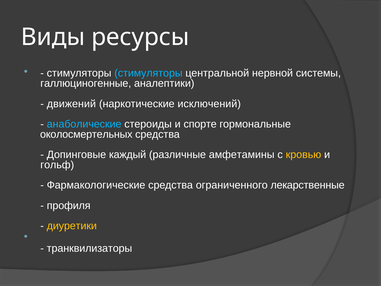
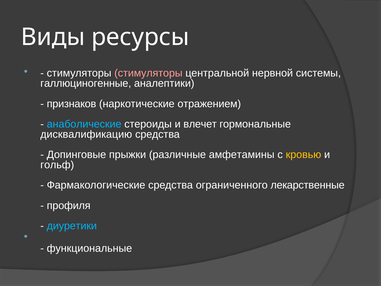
стимуляторы colour: light blue -> pink (148, 73)
движений: движений -> признаков (72, 104)
исключений: исключений -> отражением (209, 104)
спорте: спорте -> влечет (200, 124)
околосмертельных: околосмертельных -> дисквалификацию (86, 134)
каждый: каждый -> прыжки (128, 155)
диуретики colour: yellow -> light blue (72, 226)
транквилизаторы: транквилизаторы -> функциональные (89, 248)
